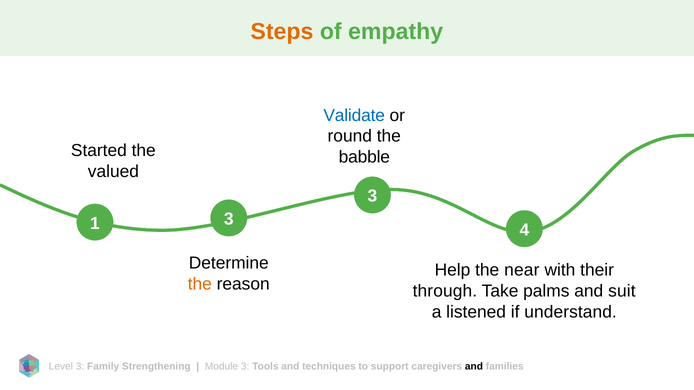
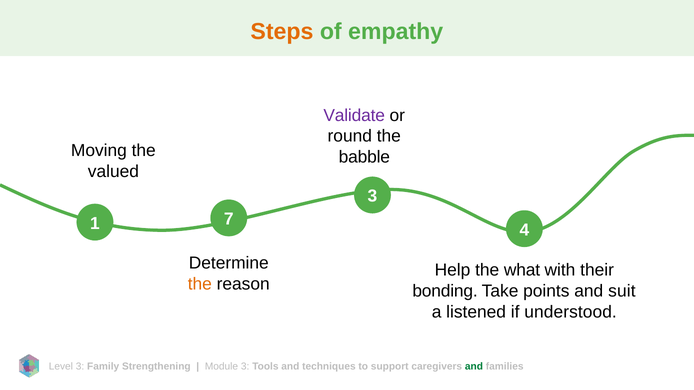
Validate colour: blue -> purple (354, 115)
Started: Started -> Moving (99, 151)
1 3: 3 -> 7 (229, 219)
near: near -> what (522, 271)
through: through -> bonding (445, 291)
palms: palms -> points (546, 291)
understand: understand -> understood (571, 312)
and colour: black -> green (474, 367)
